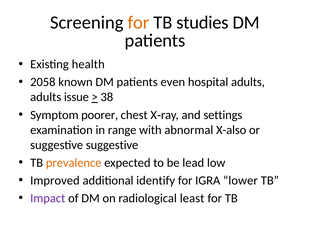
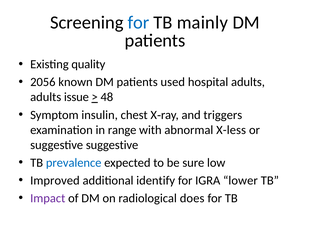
for colour: orange -> blue (138, 23)
studies: studies -> mainly (202, 23)
health: health -> quality (88, 64)
2058: 2058 -> 2056 (43, 82)
even: even -> used (173, 82)
38: 38 -> 48 (107, 97)
poorer: poorer -> insulin (100, 115)
settings: settings -> triggers (223, 115)
X-also: X-also -> X-less (231, 130)
prevalence colour: orange -> blue (74, 162)
lead: lead -> sure (193, 162)
least: least -> does (192, 198)
